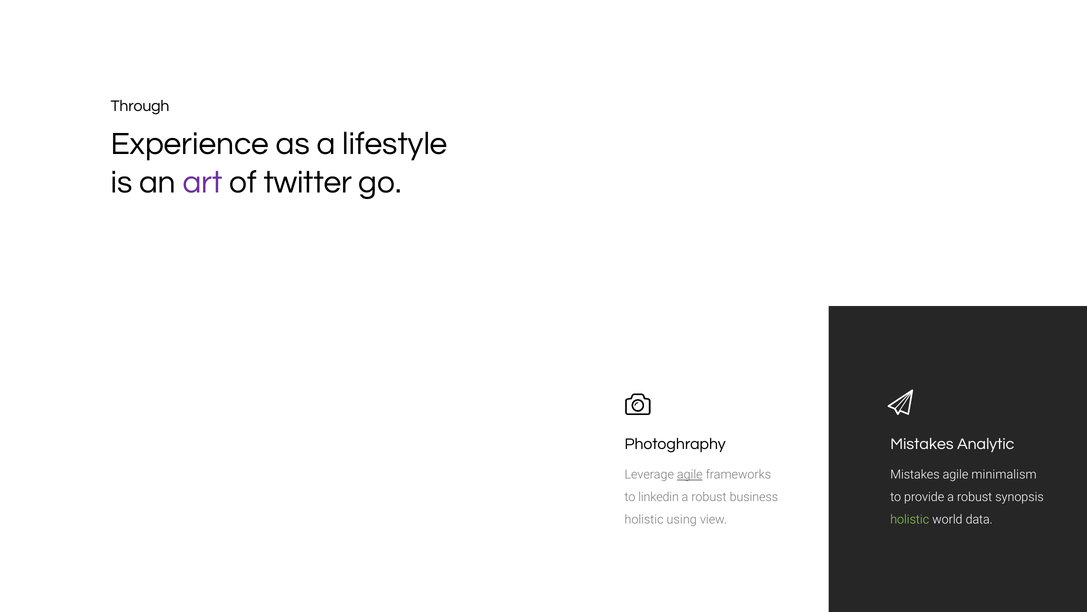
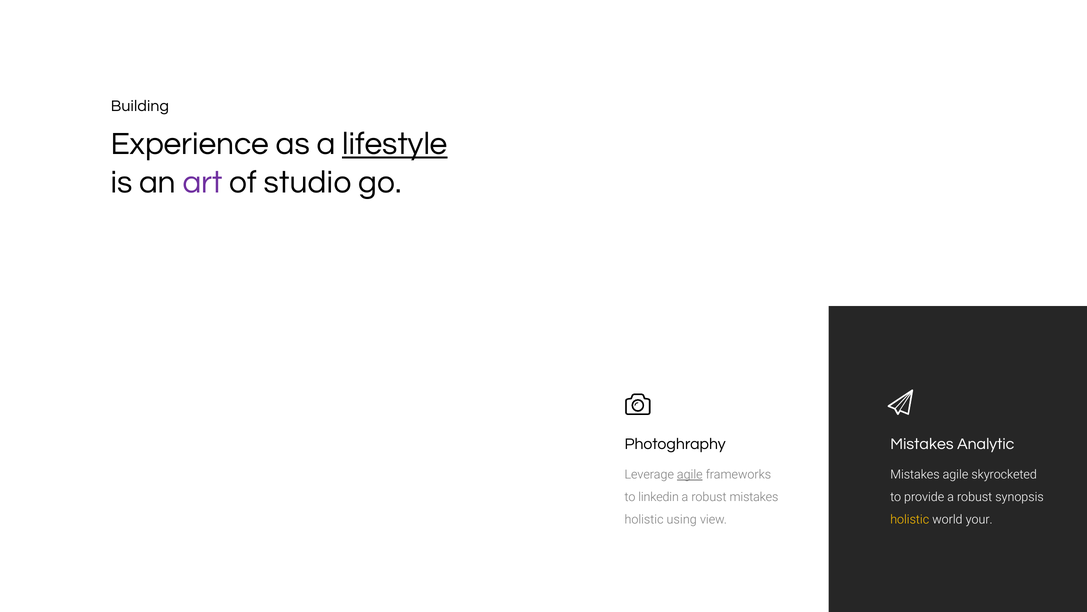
Through: Through -> Building (140, 106)
lifestyle underline: none -> present (395, 144)
twitter: twitter -> studio (308, 182)
minimalism: minimalism -> skyrocketed (1004, 474)
robust business: business -> mistakes (754, 497)
holistic colour: light green -> yellow (910, 519)
data: data -> your (979, 519)
